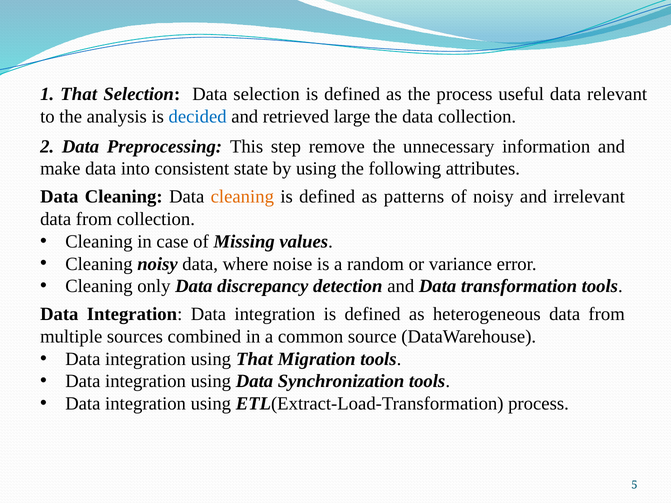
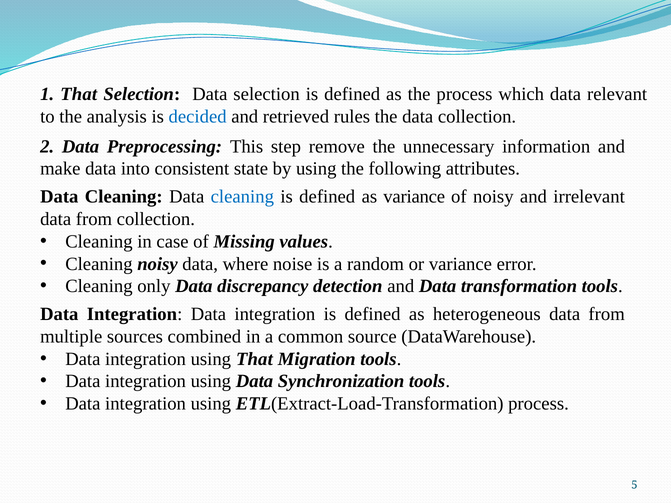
useful: useful -> which (521, 94)
large: large -> rules (352, 116)
cleaning colour: orange -> blue (242, 197)
as patterns: patterns -> variance (414, 197)
